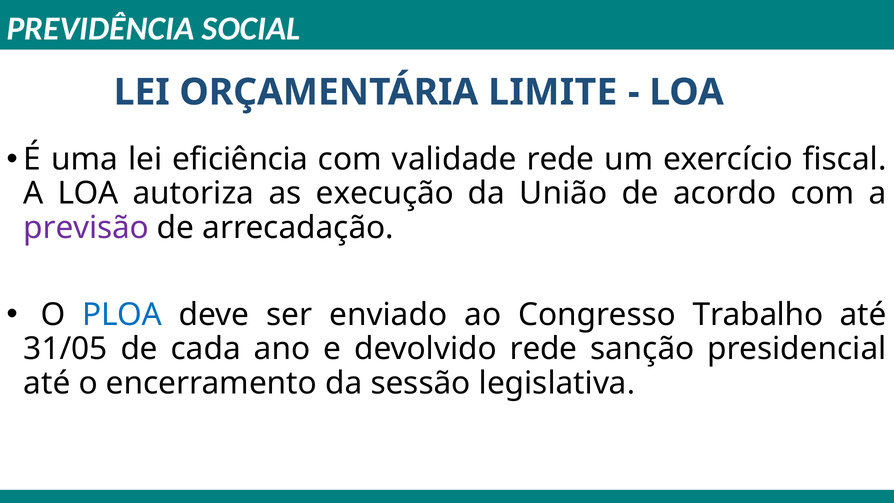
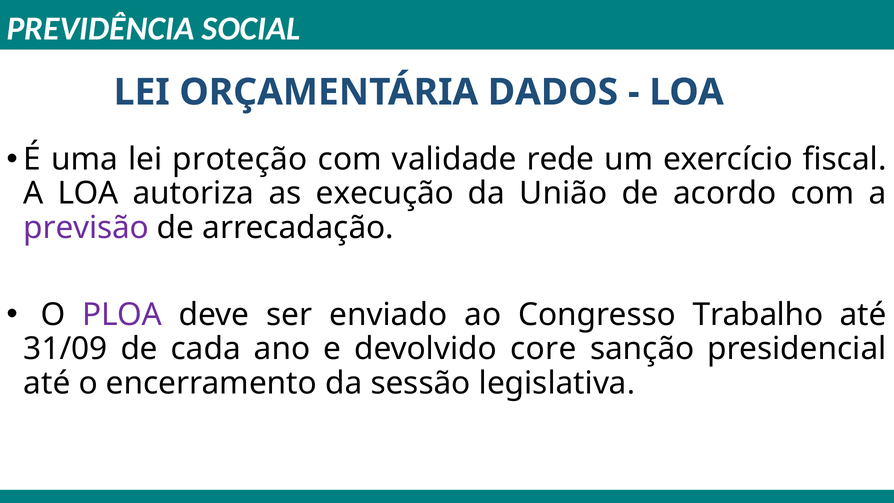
LIMITE: LIMITE -> DADOS (553, 92)
eficiência: eficiência -> proteção (240, 159)
PLOA colour: blue -> purple (122, 315)
31/05: 31/05 -> 31/09 (65, 349)
devolvido rede: rede -> core (543, 349)
